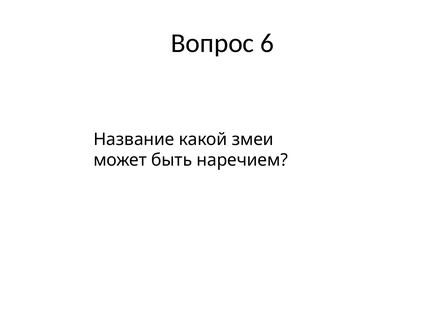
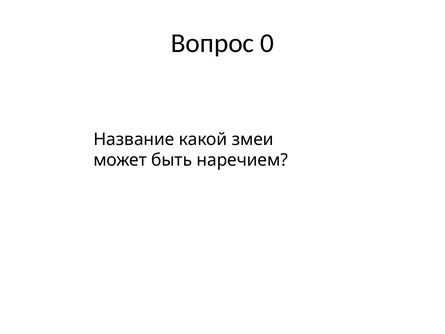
6: 6 -> 0 (267, 43)
